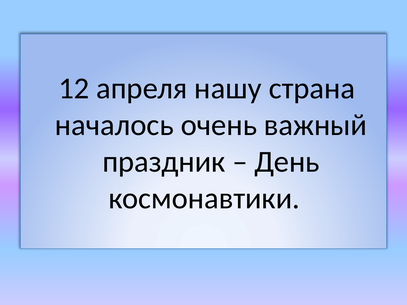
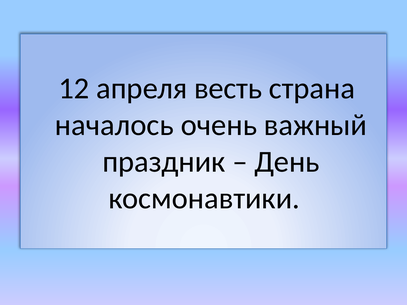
нашу: нашу -> весть (228, 89)
